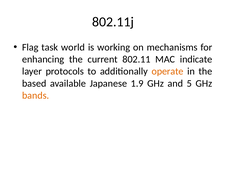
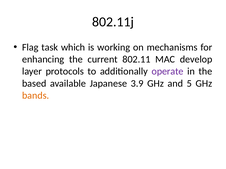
world: world -> which (73, 47)
indicate: indicate -> develop (196, 59)
operate colour: orange -> purple (168, 72)
1.9: 1.9 -> 3.9 (137, 84)
